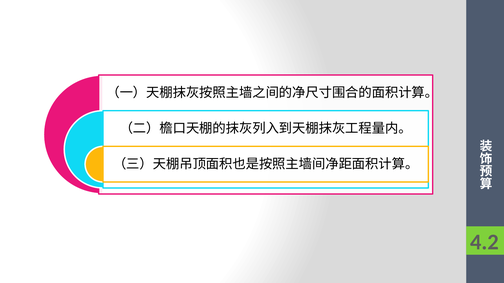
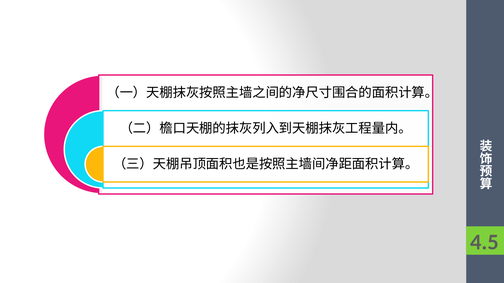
4.2: 4.2 -> 4.5 (484, 243)
